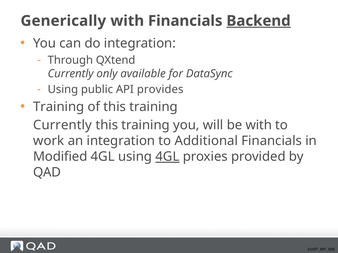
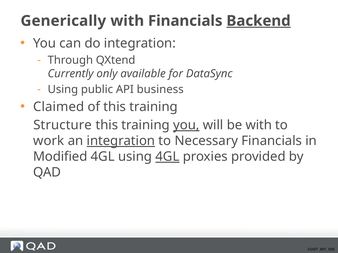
provides: provides -> business (160, 90)
Training: Training -> Claimed (59, 107)
Currently: Currently -> Structure (63, 125)
you underline: none -> present (186, 125)
integration underline: none -> present (121, 141)
Additional: Additional -> Necessary (206, 141)
